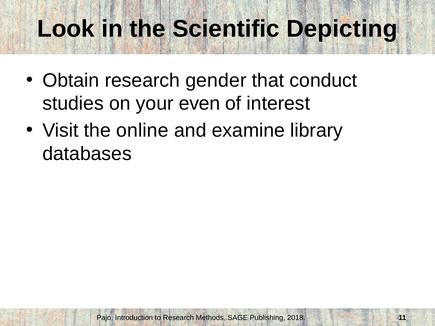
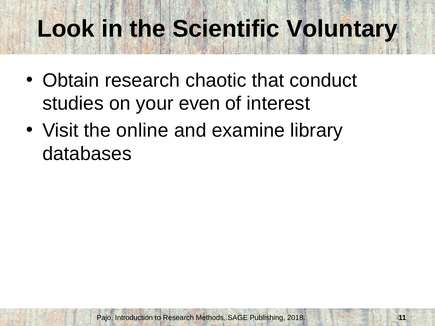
Depicting: Depicting -> Voluntary (342, 29)
gender: gender -> chaotic (216, 80)
